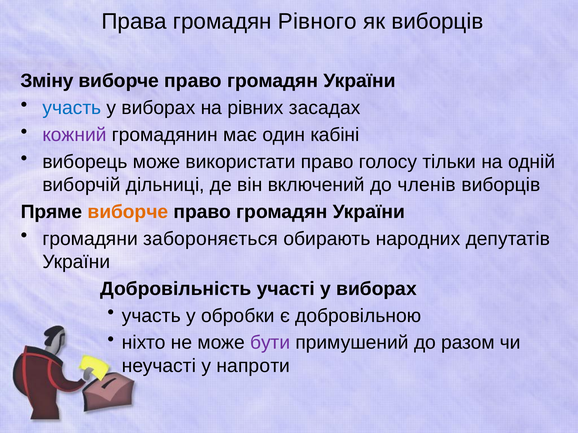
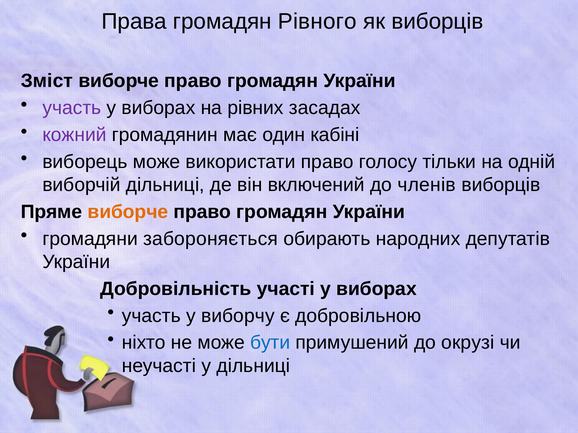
Зміну: Зміну -> Зміст (47, 81)
участь colour: blue -> purple (72, 108)
обробки: обробки -> виборчу (238, 316)
бути colour: purple -> blue (270, 343)
разом: разом -> окрузі (468, 343)
у напроти: напроти -> дільниці (253, 366)
